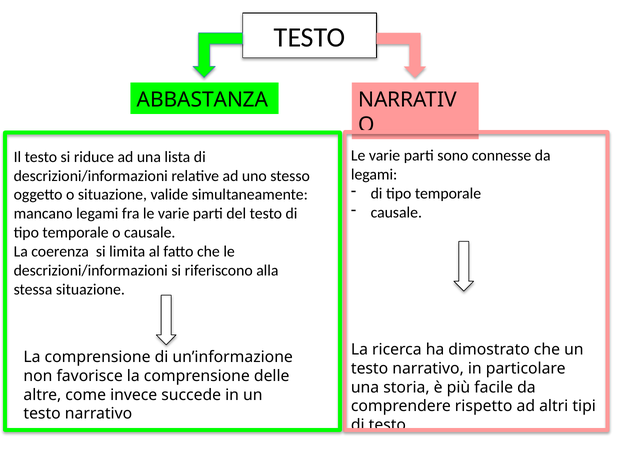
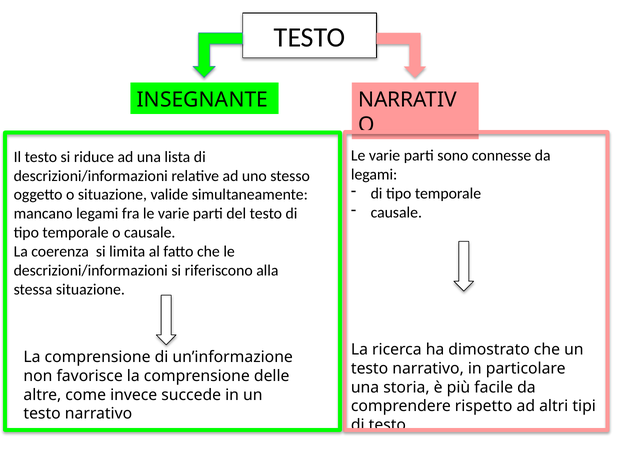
ABBASTANZA: ABBASTANZA -> INSEGNANTE (202, 100)
